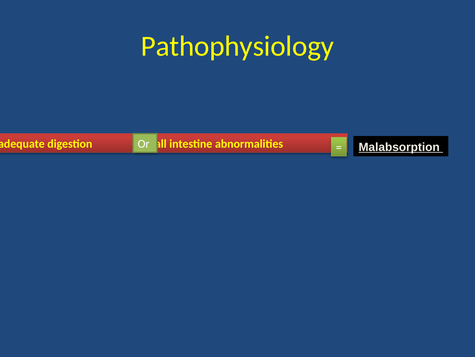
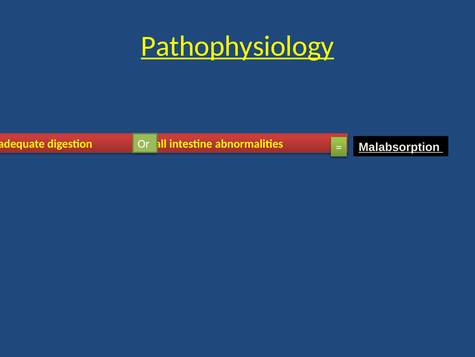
Pathophysiology underline: none -> present (237, 46)
